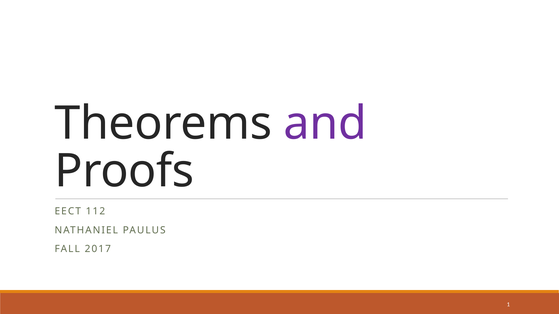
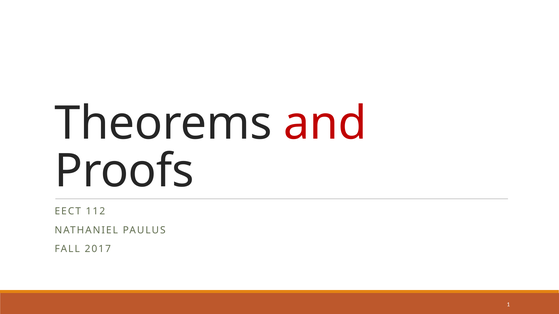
and colour: purple -> red (325, 124)
